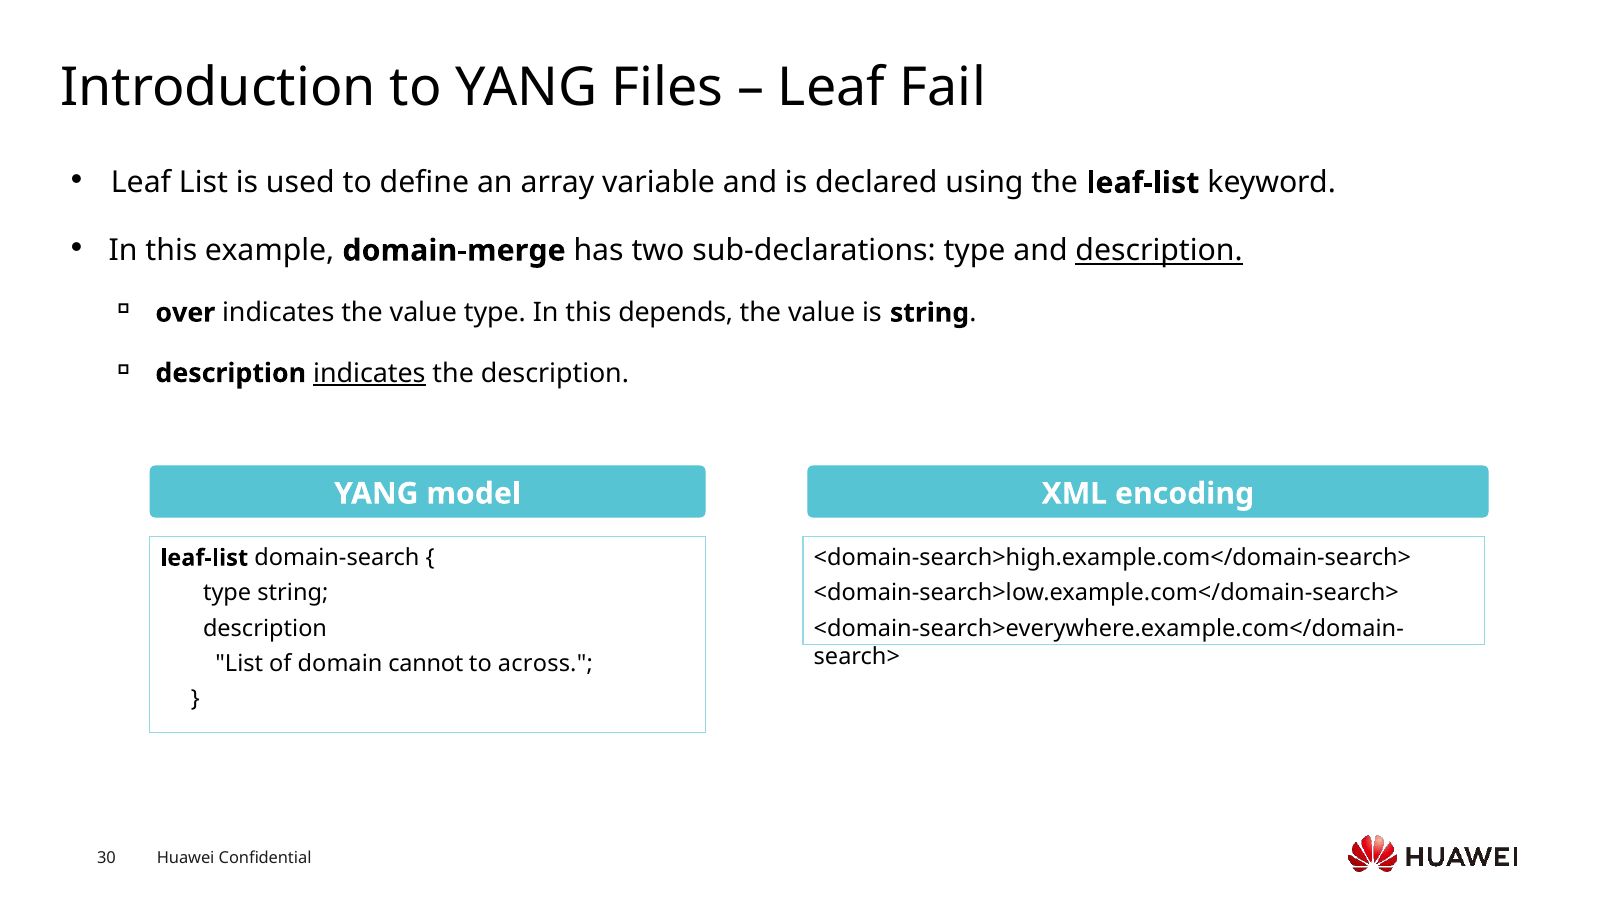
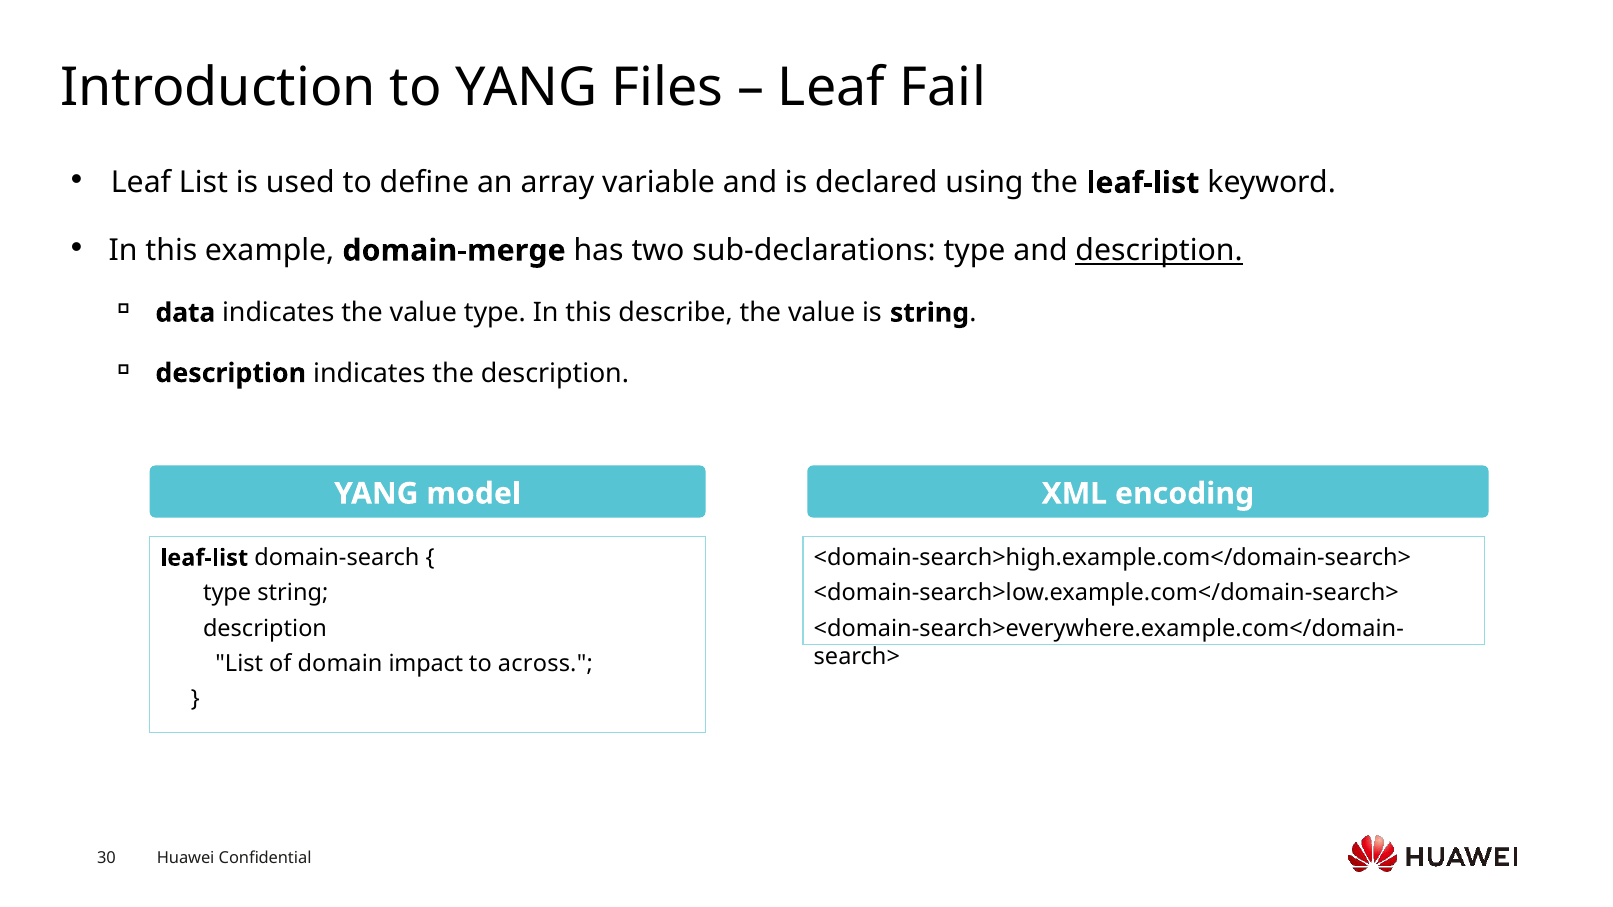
over: over -> data (185, 313)
depends: depends -> describe (676, 313)
indicates underline: present -> none (369, 373)
cannot: cannot -> impact (426, 664)
